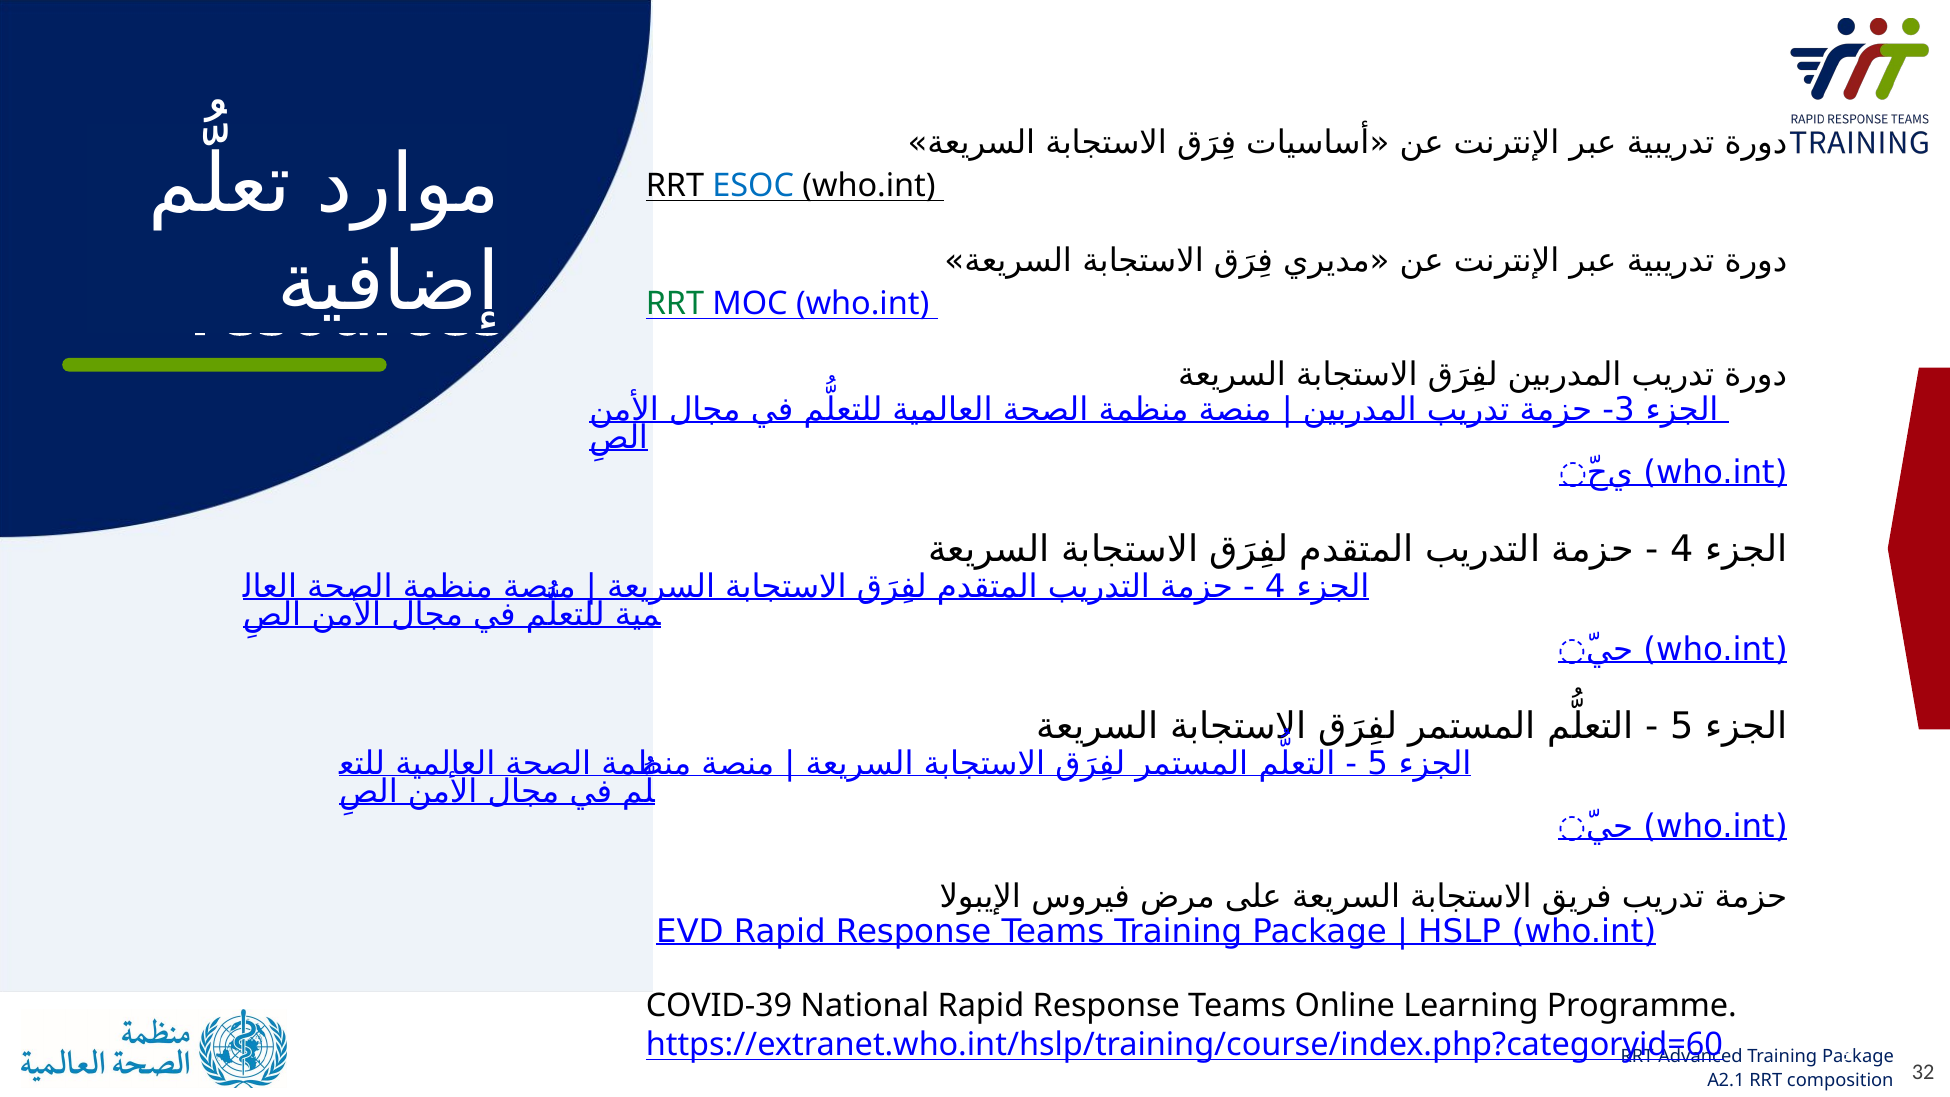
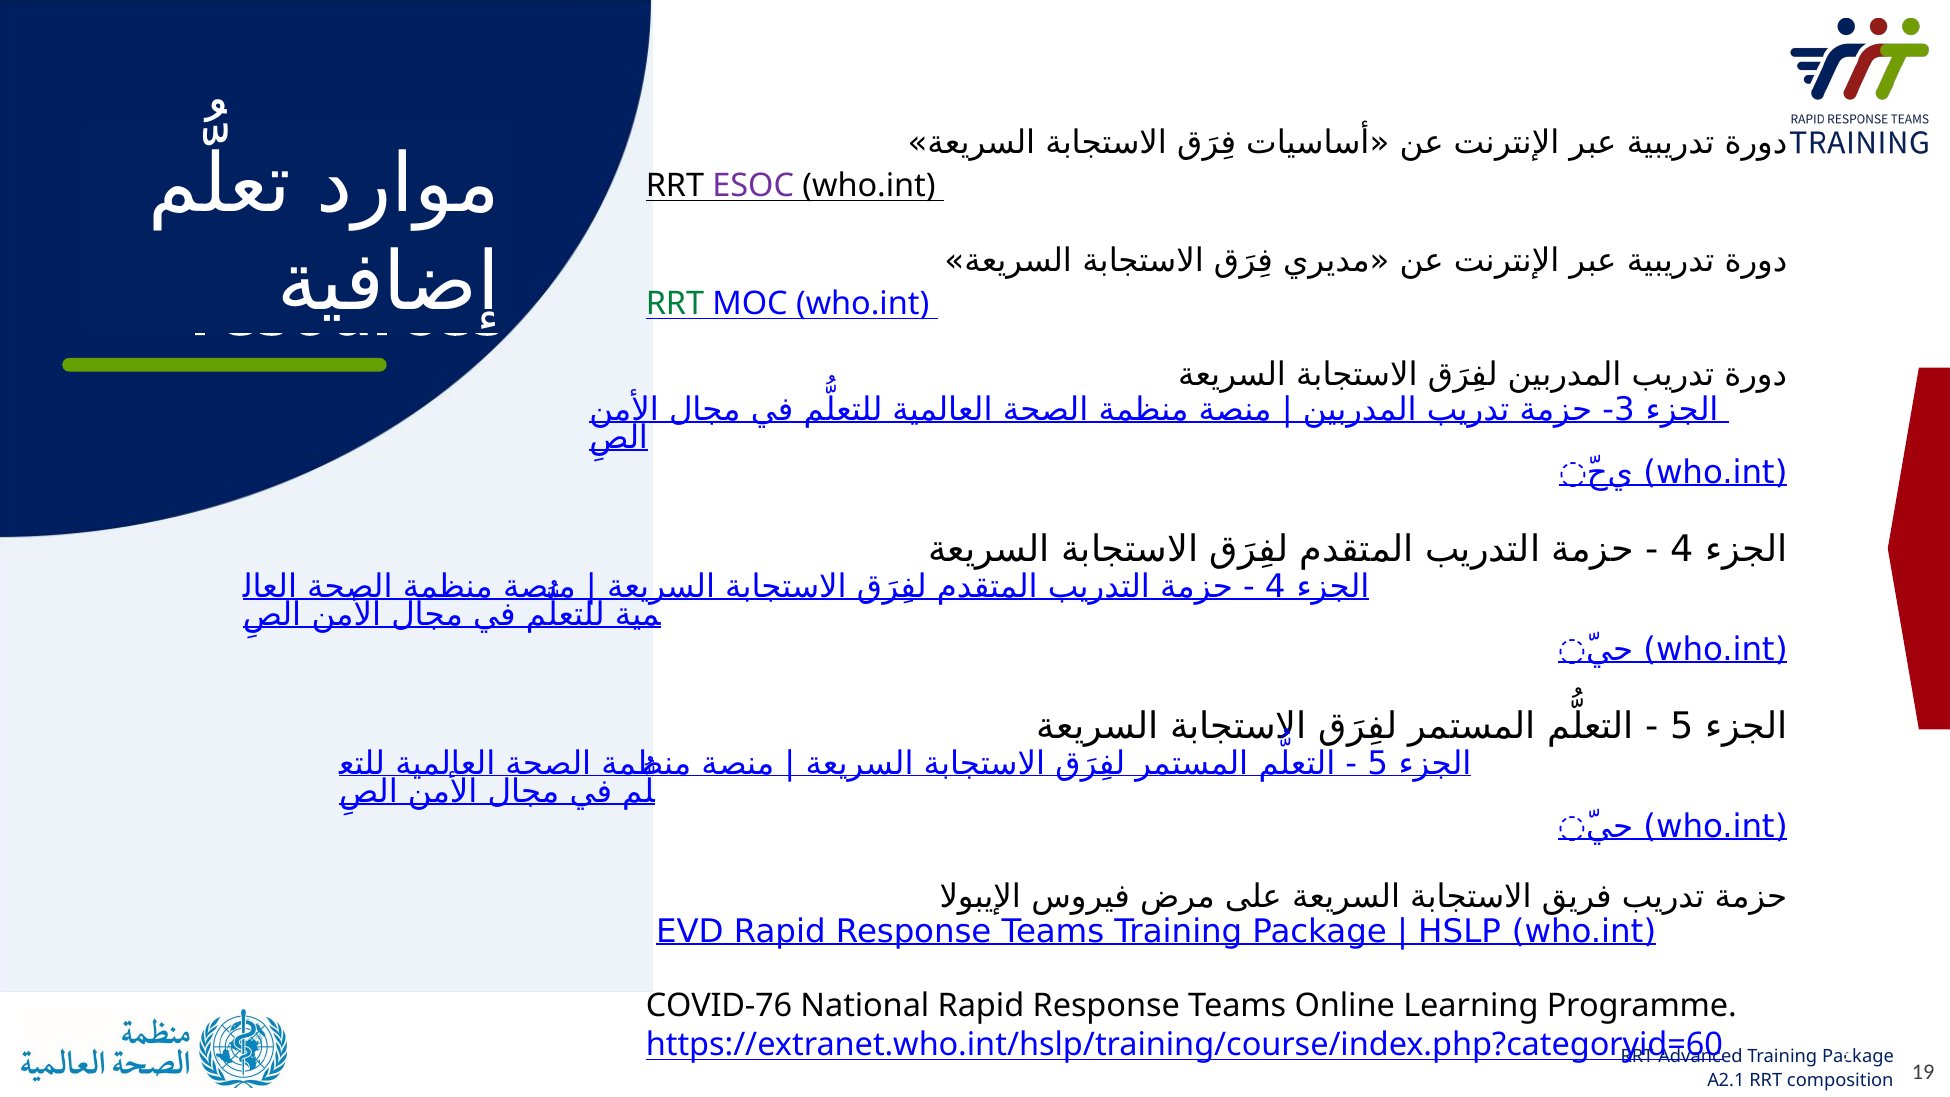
ESOC colour: blue -> purple (753, 186)
COVID-39: COVID-39 -> COVID-76 (719, 1006)
32: 32 -> 19 (1923, 1072)
